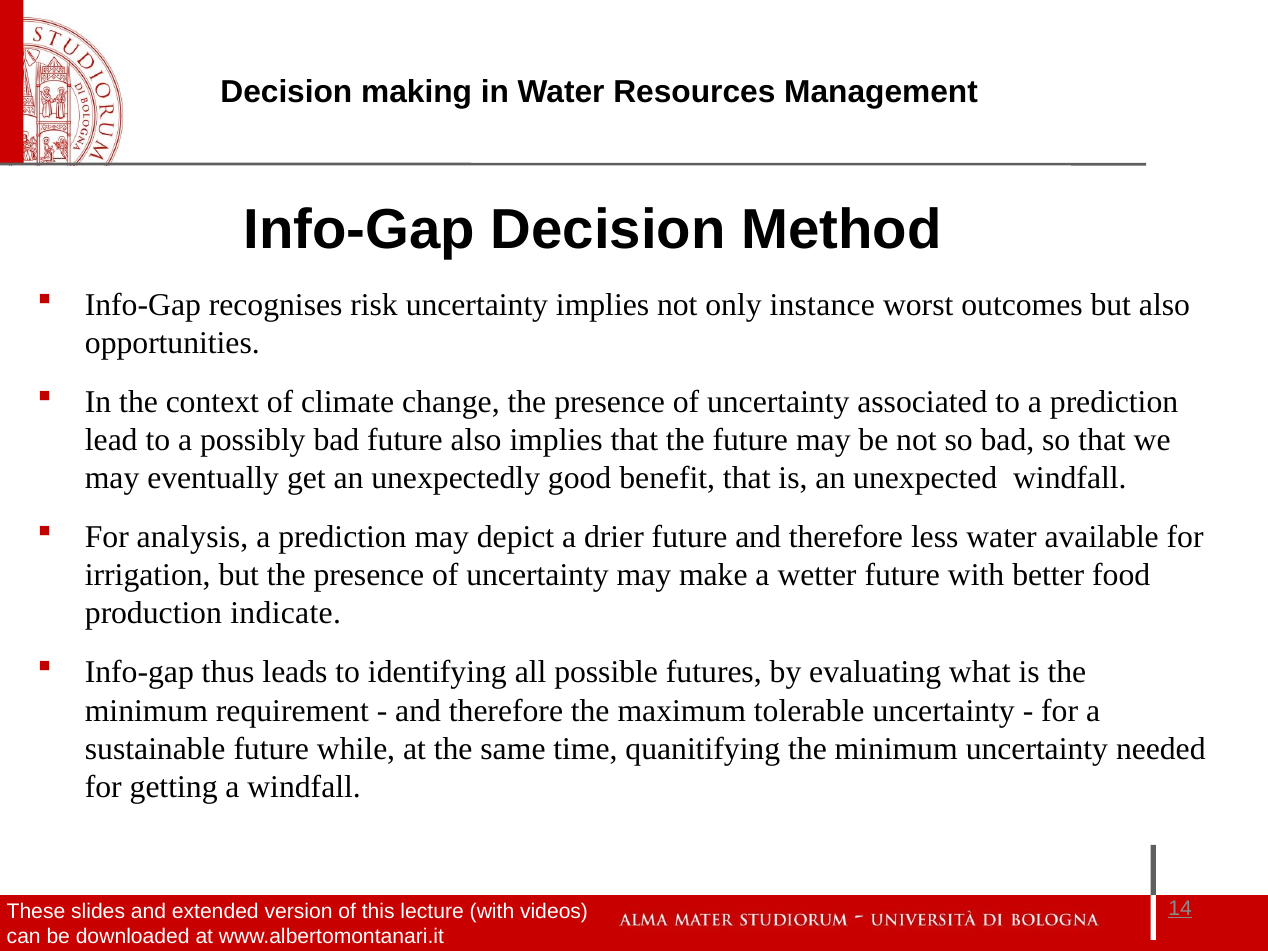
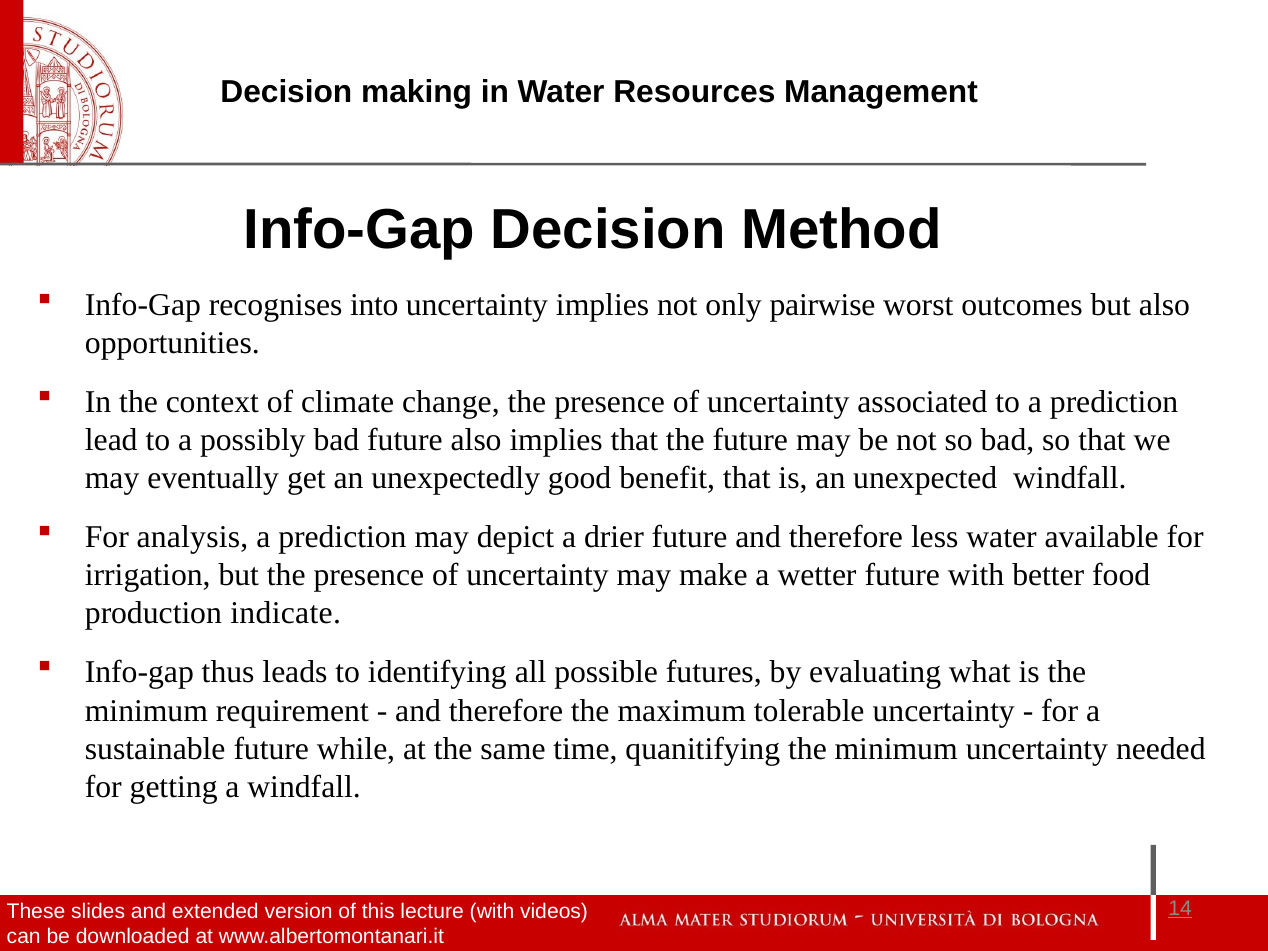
risk: risk -> into (374, 305)
instance: instance -> pairwise (822, 305)
